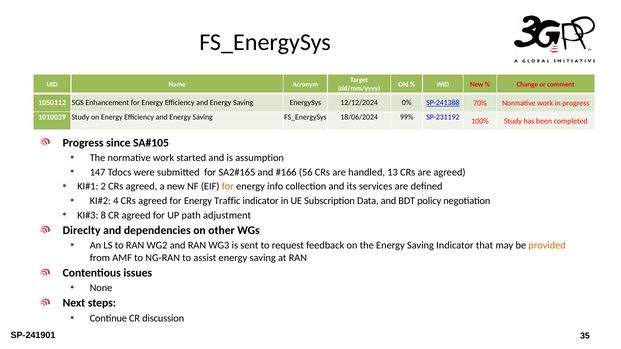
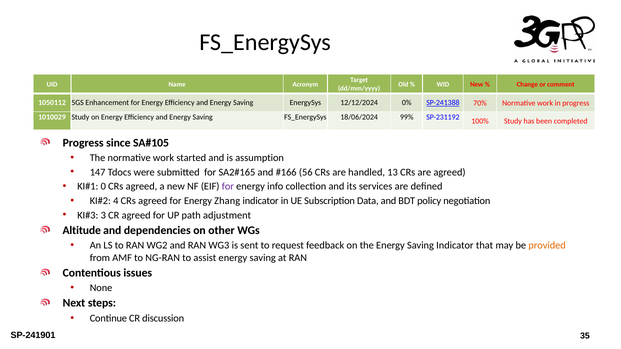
2: 2 -> 0 (103, 187)
for colour: orange -> purple (228, 187)
Traffic: Traffic -> Zhang (227, 201)
8: 8 -> 3 (103, 215)
Direclty: Direclty -> Altitude (82, 231)
